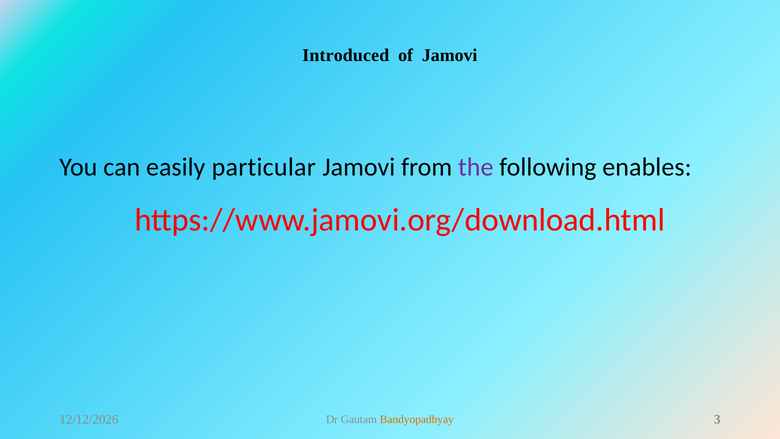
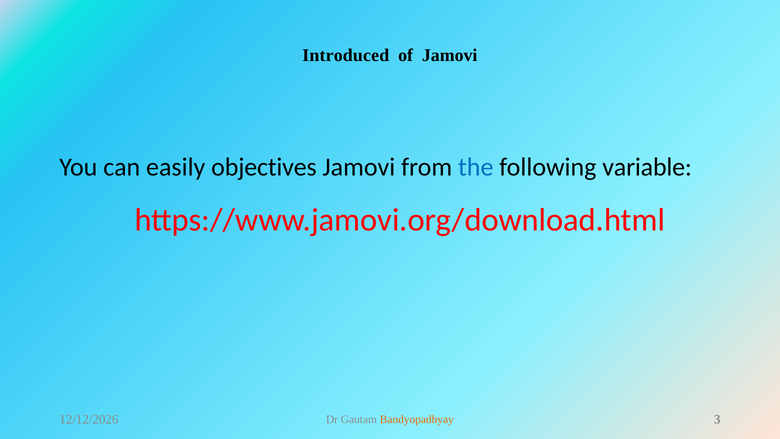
particular: particular -> objectives (264, 167)
the colour: purple -> blue (476, 167)
enables: enables -> variable (647, 167)
